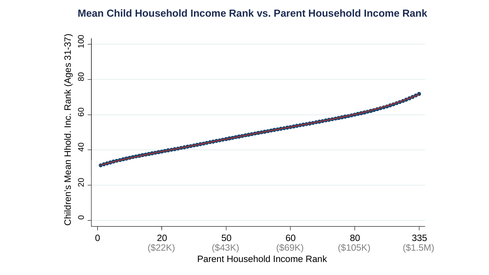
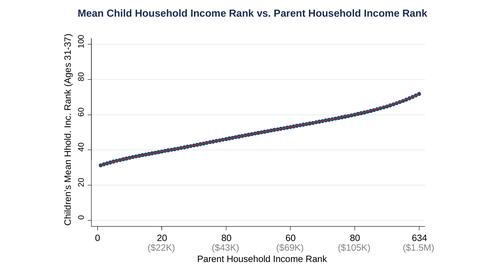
20 50: 50 -> 80 (226, 238)
335: 335 -> 634 (419, 238)
